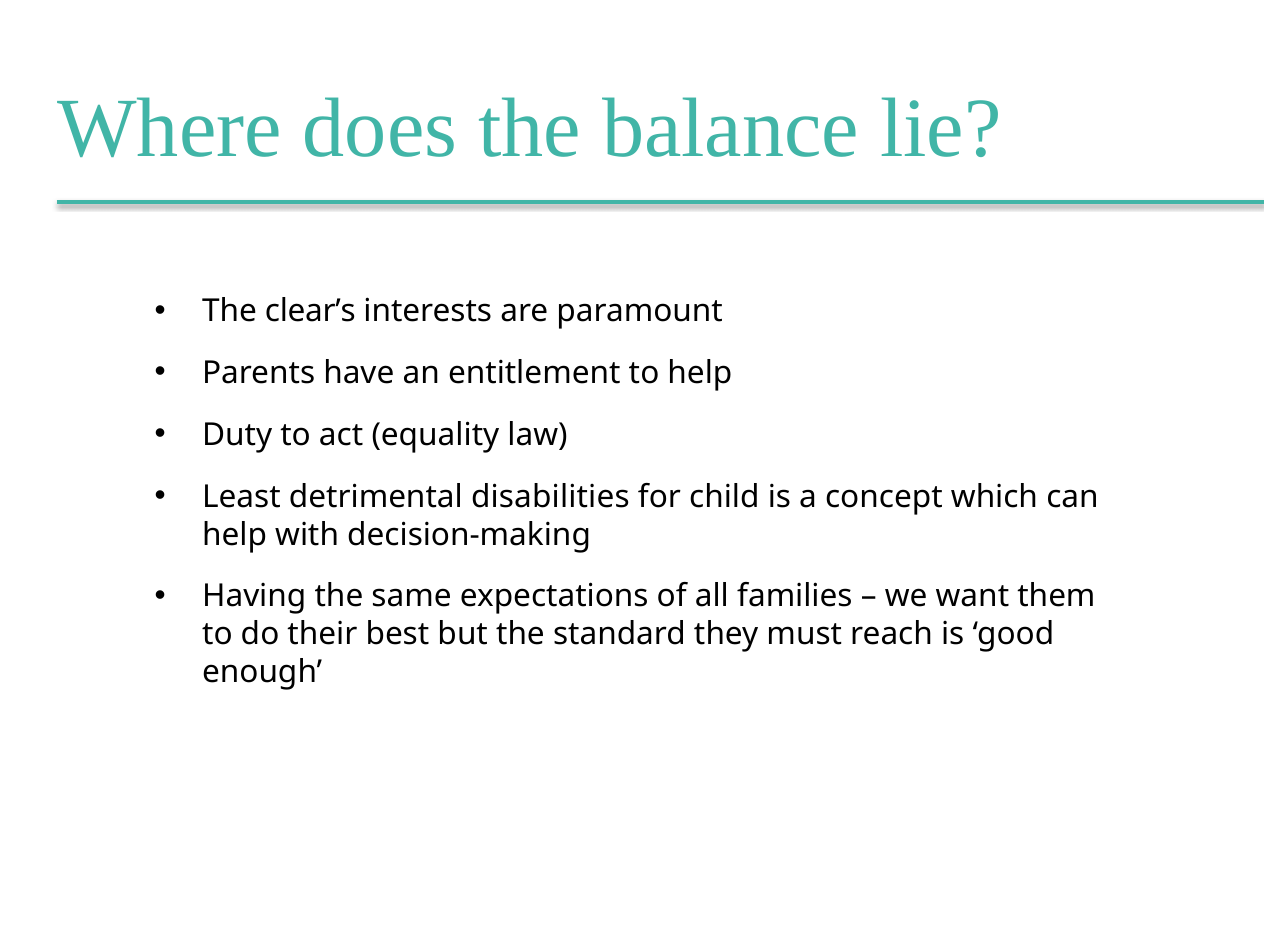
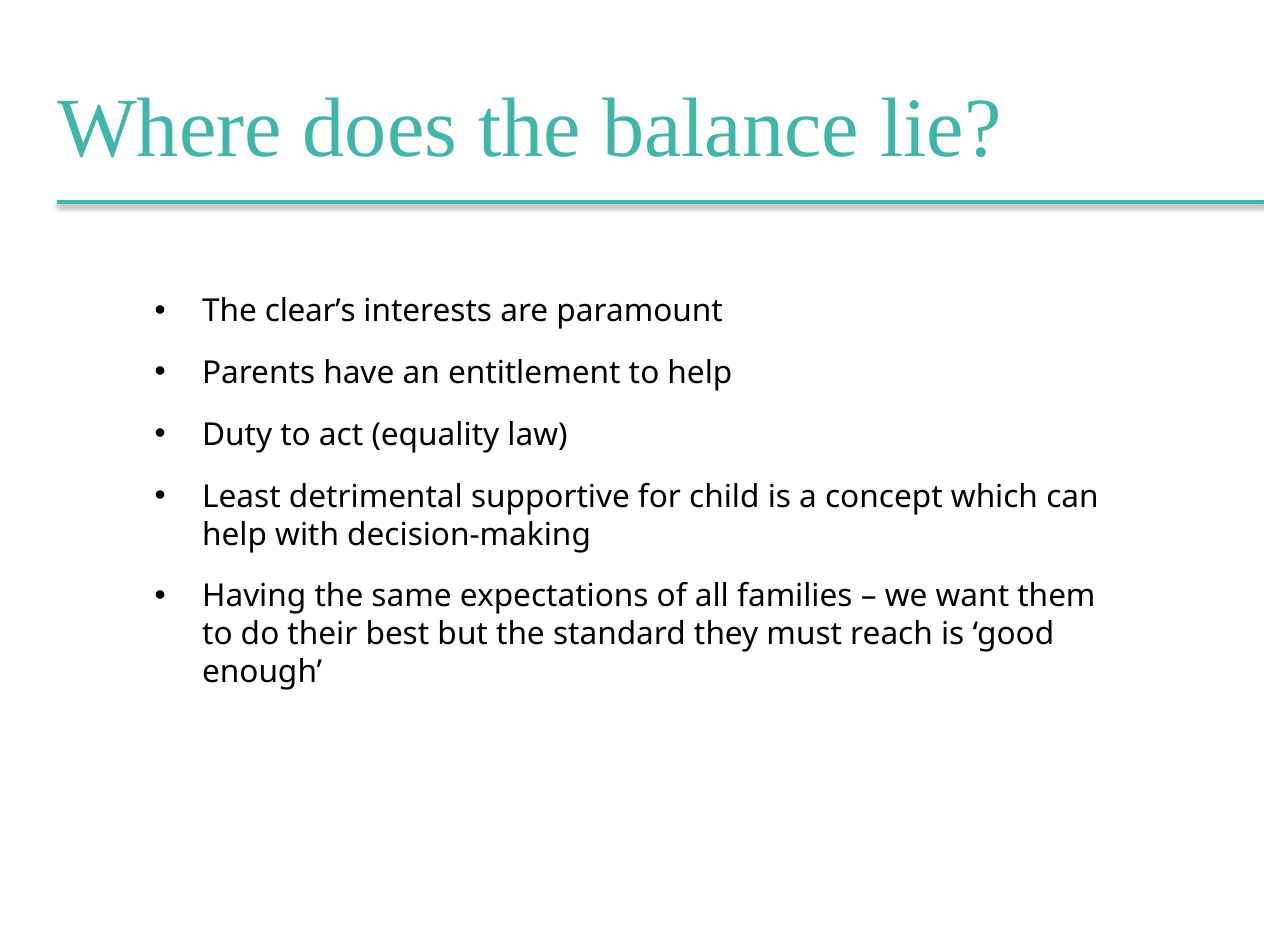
disabilities: disabilities -> supportive (550, 497)
